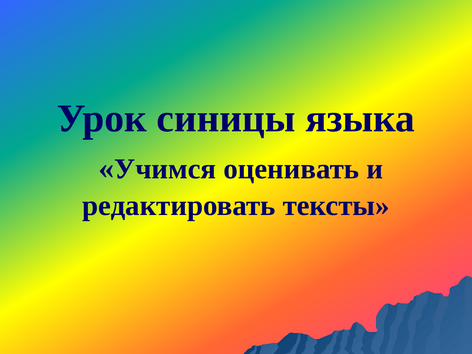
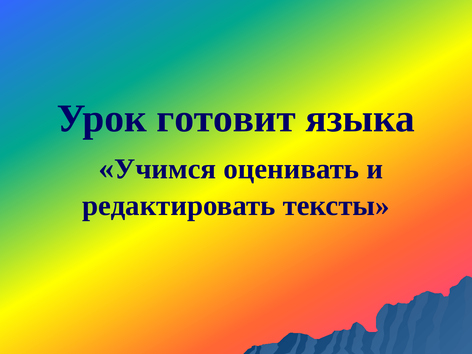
синицы: синицы -> готовит (226, 118)
